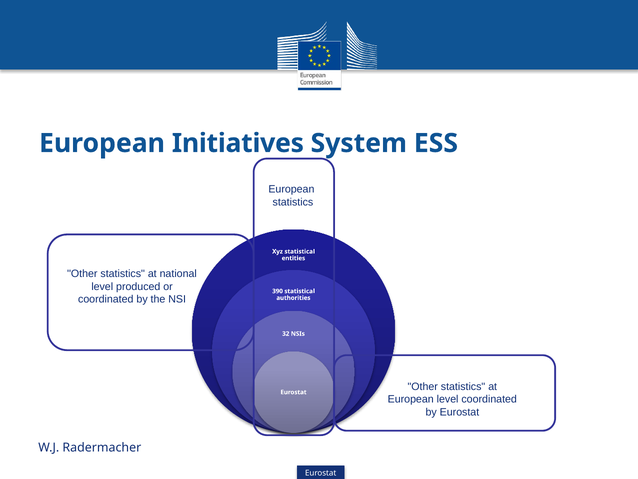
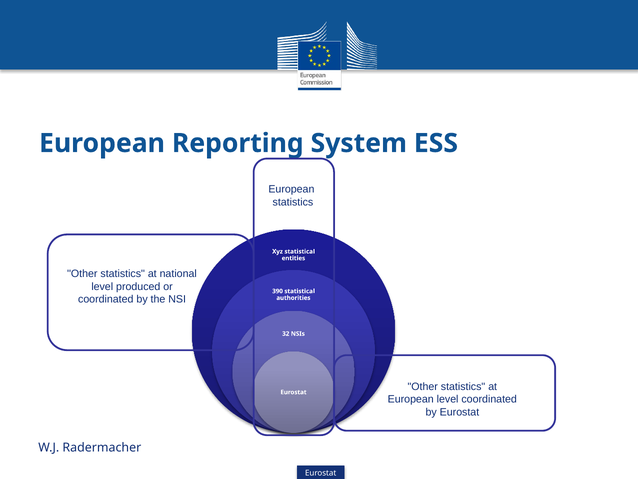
Initiatives: Initiatives -> Reporting (238, 143)
